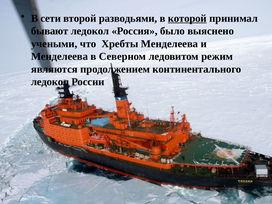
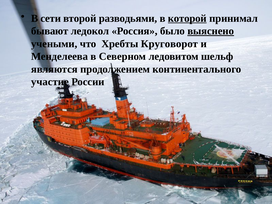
выяснено underline: none -> present (211, 31)
Хребты Менделеева: Менделеева -> Круговорот (169, 44)
режим: режим -> шельф (217, 56)
ледокол: ледокол -> участие (50, 82)
